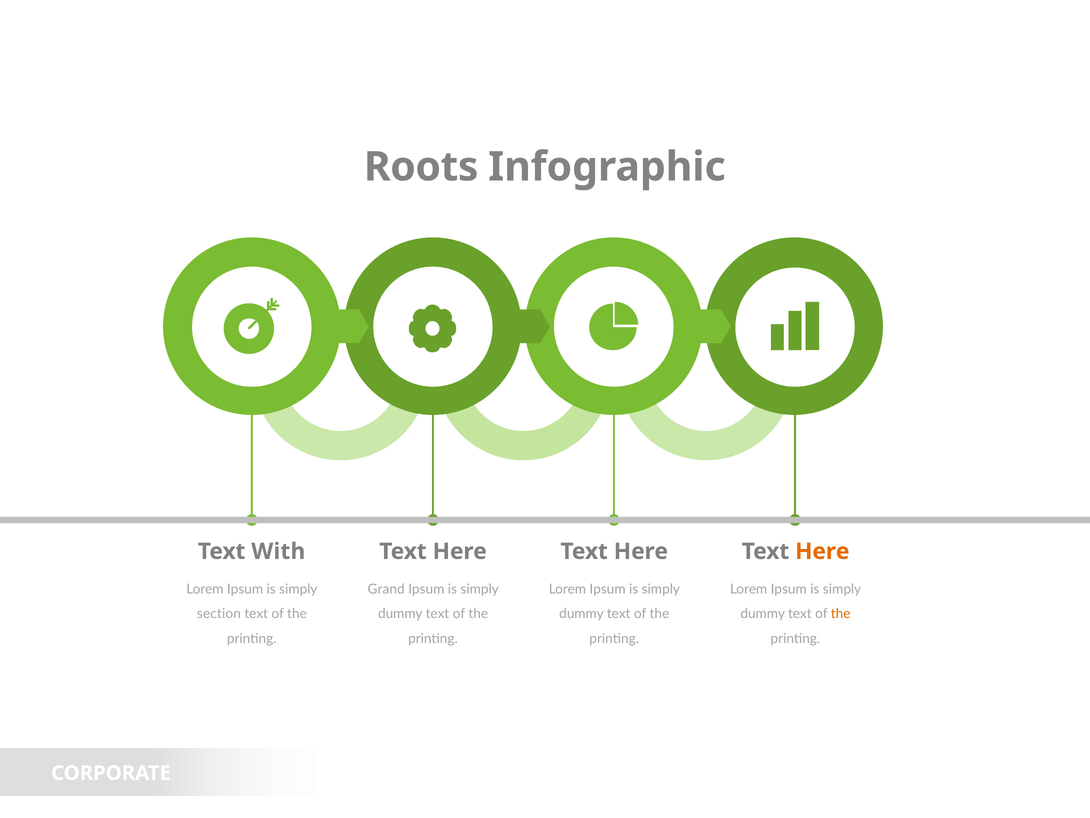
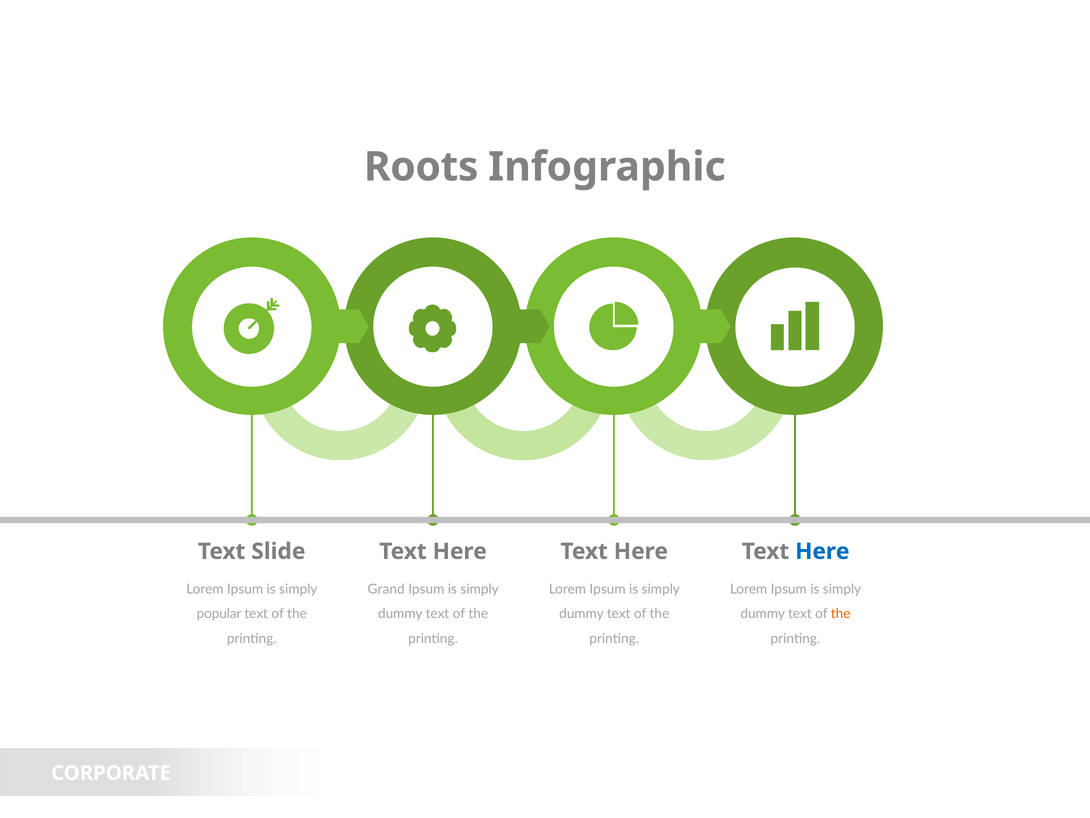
With: With -> Slide (278, 551)
Here colour: orange -> blue (822, 551)
section: section -> popular (219, 614)
